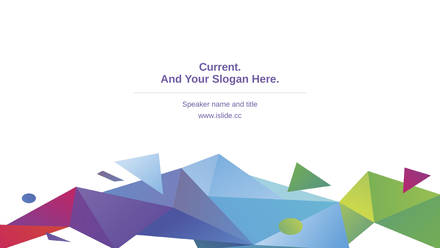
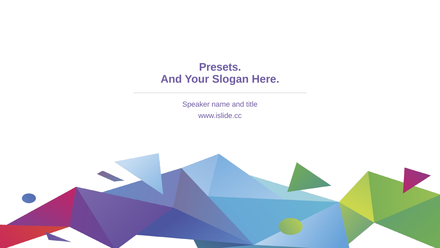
Current: Current -> Presets (220, 67)
